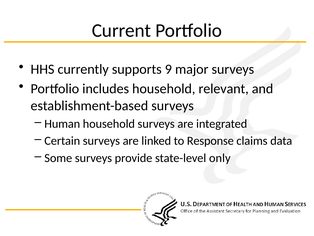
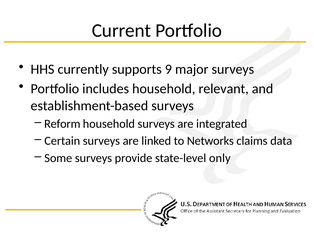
Human: Human -> Reform (62, 123)
Response: Response -> Networks (210, 141)
